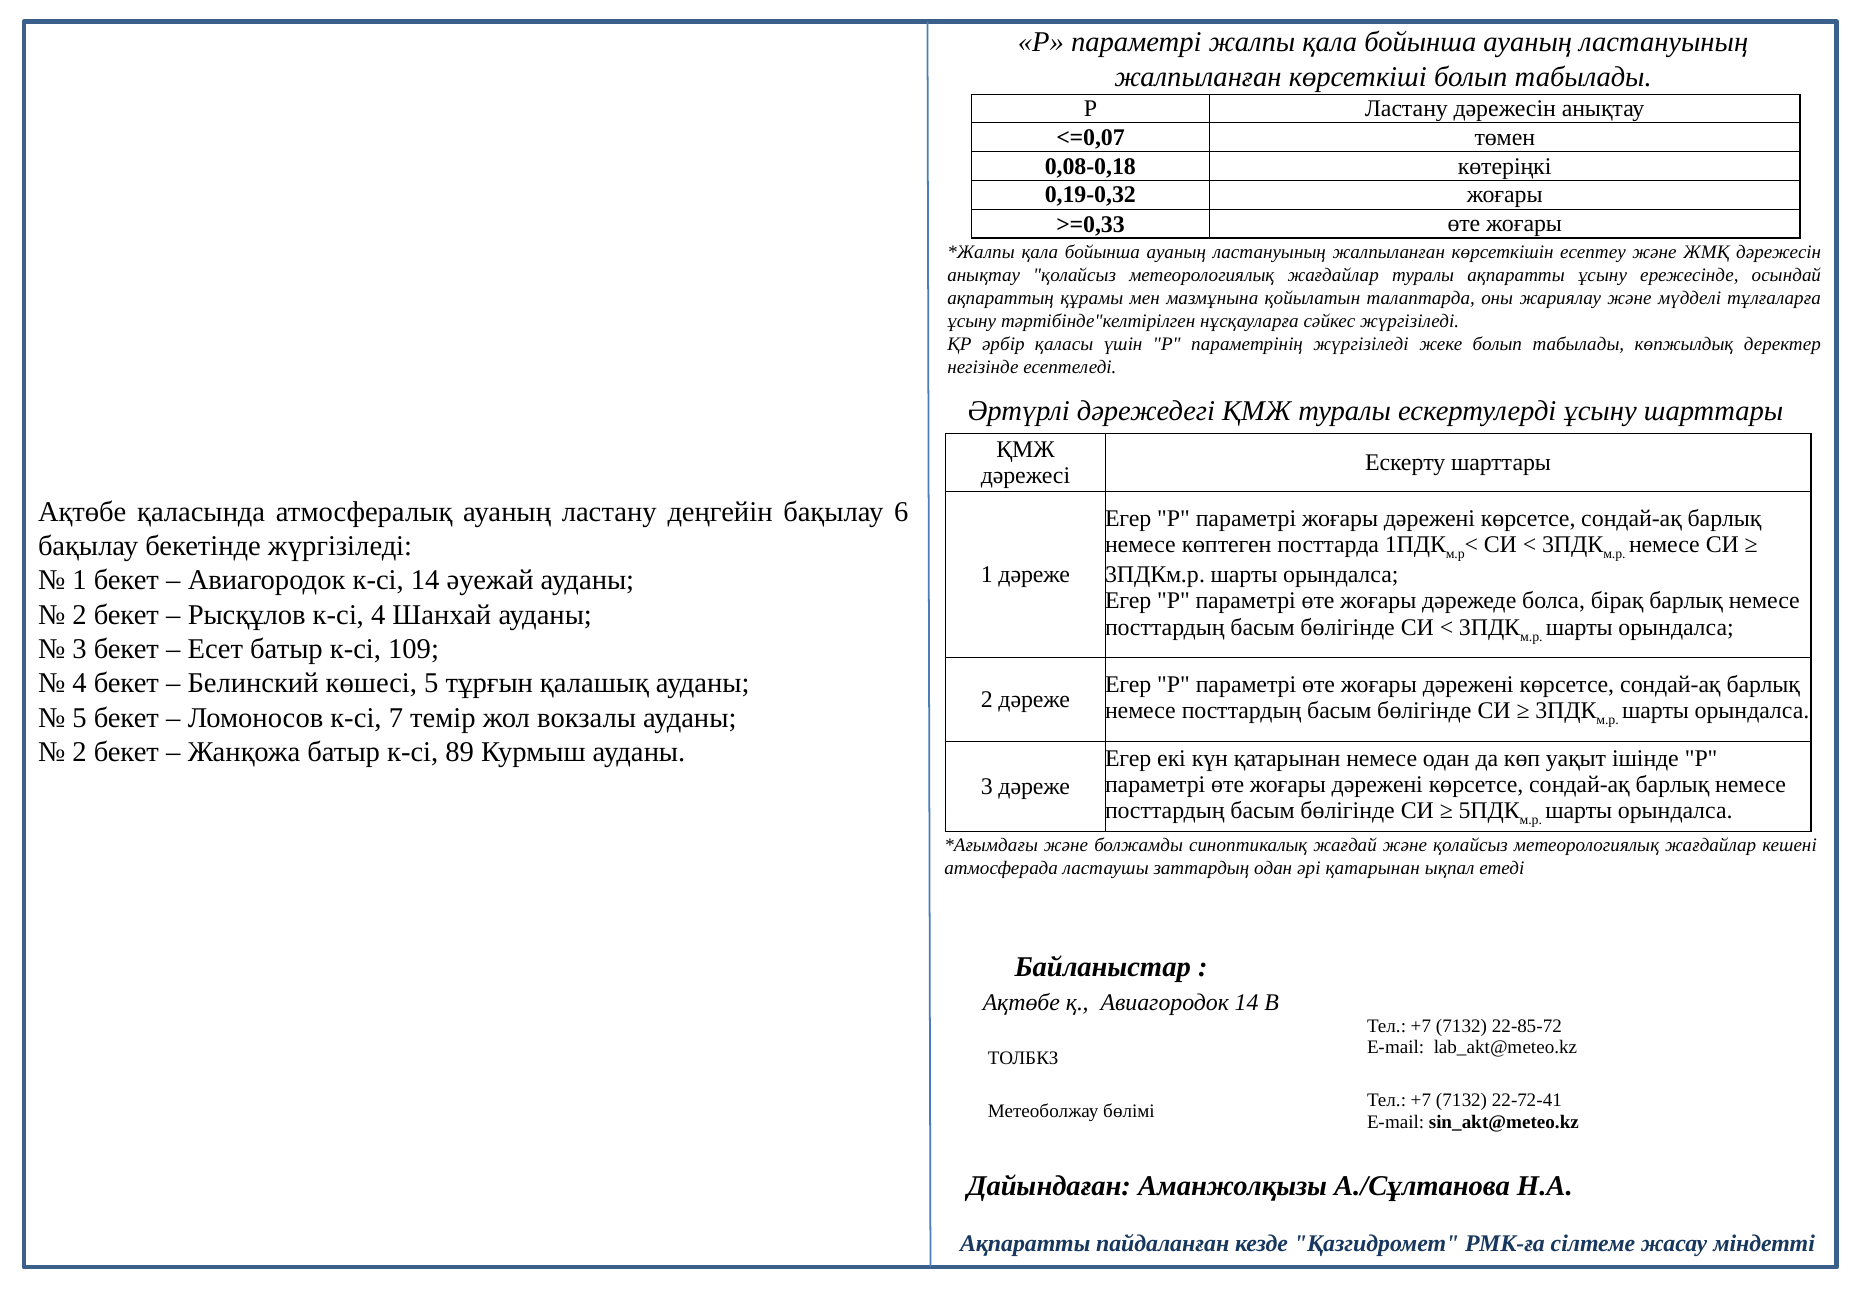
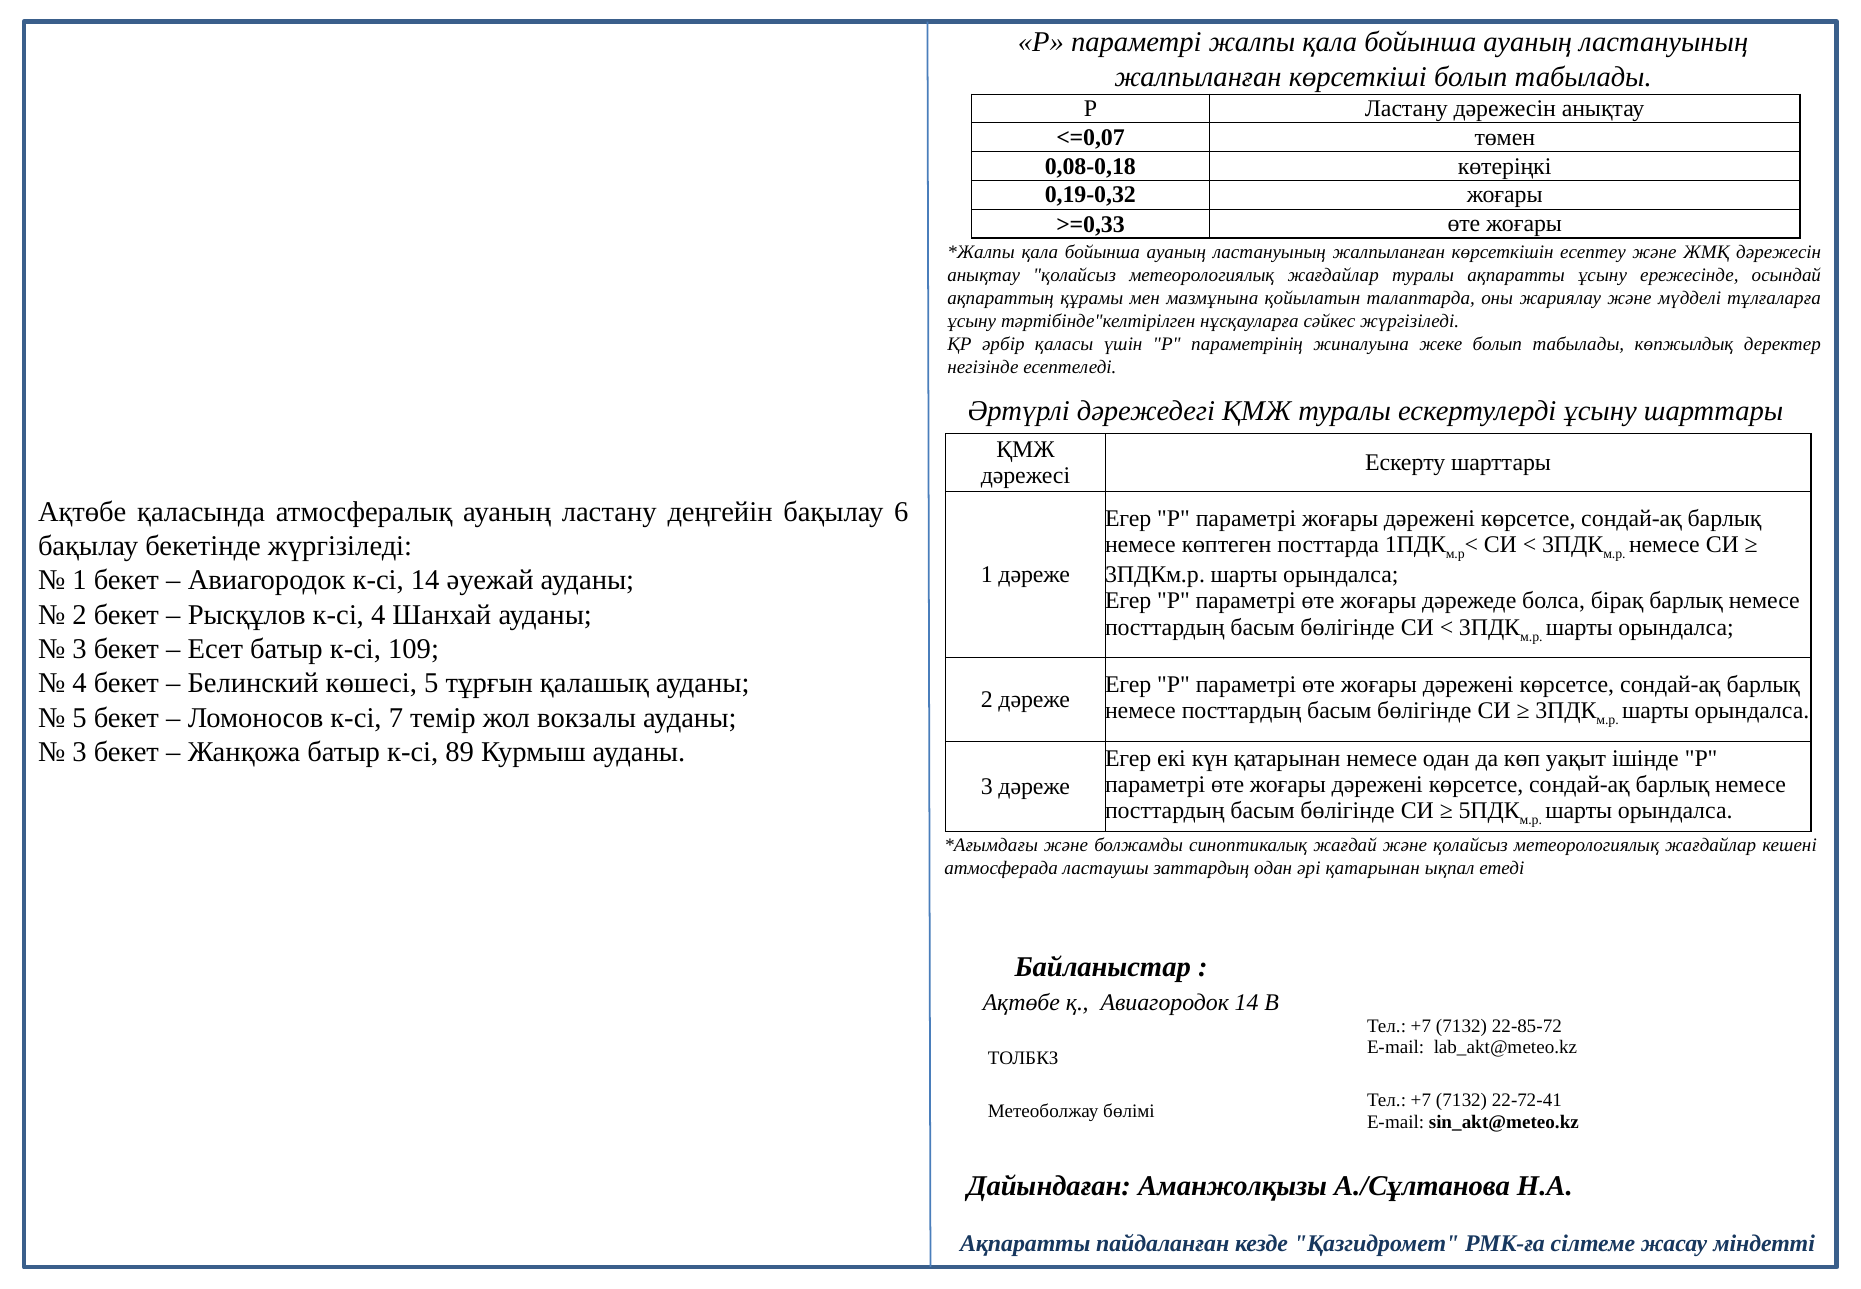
параметрінің жүргізіледі: жүргізіледі -> жиналуына (1361, 344)
2: 2 -> 3 (80, 752)
